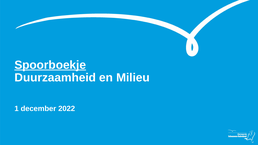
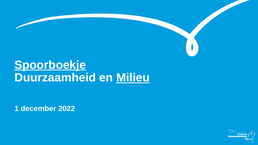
Milieu underline: none -> present (133, 78)
